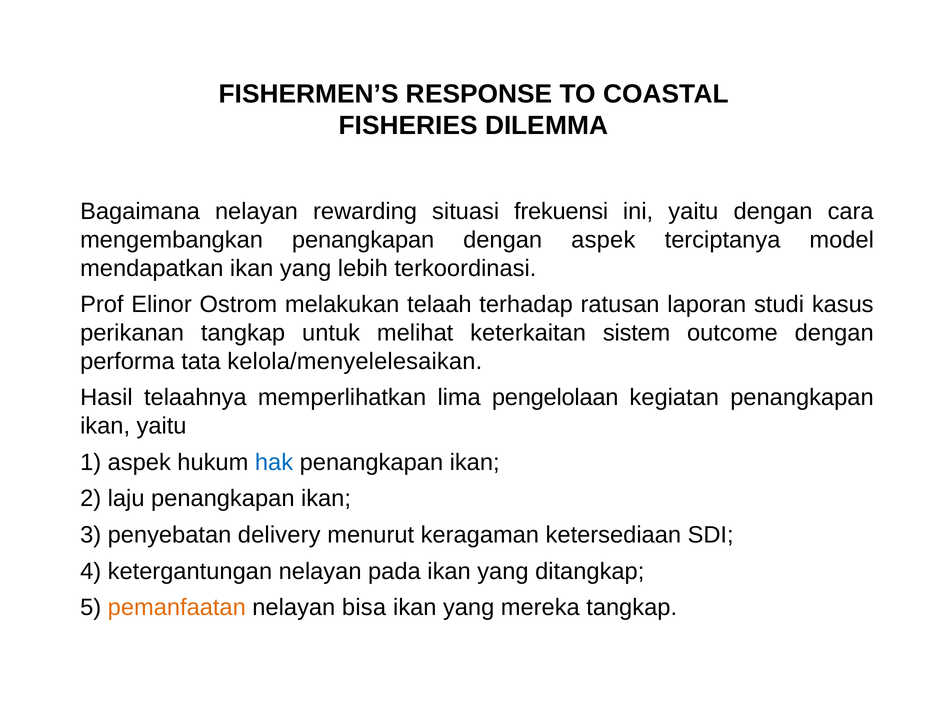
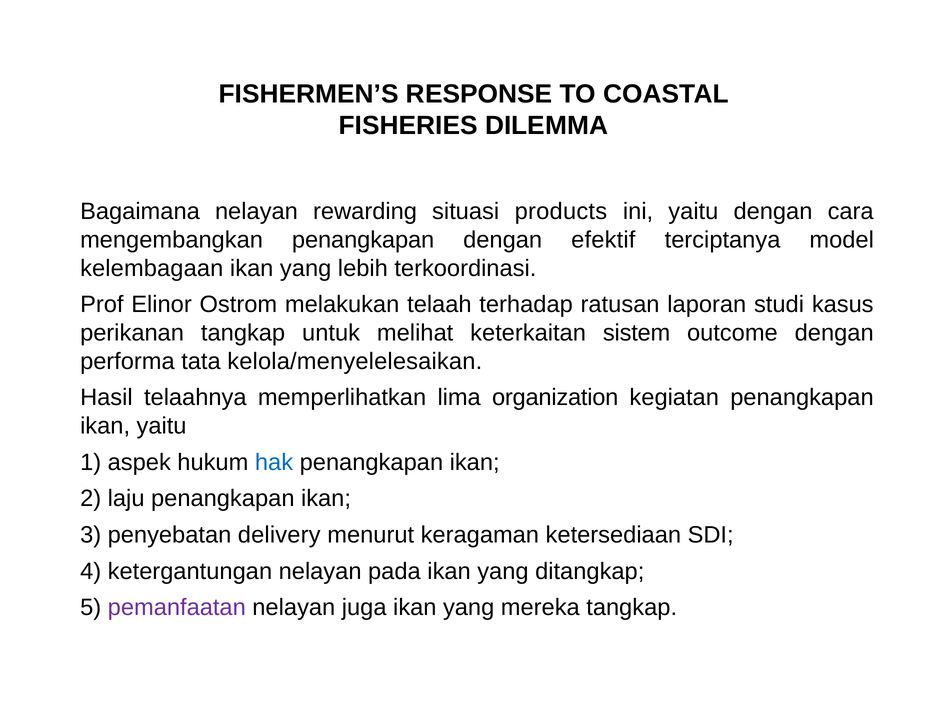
frekuensi: frekuensi -> products (561, 212)
dengan aspek: aspek -> efektif (603, 240)
mendapatkan: mendapatkan -> kelembagaan (152, 268)
pengelolaan: pengelolaan -> organization (555, 398)
pemanfaatan colour: orange -> purple (177, 608)
bisa: bisa -> juga (364, 608)
